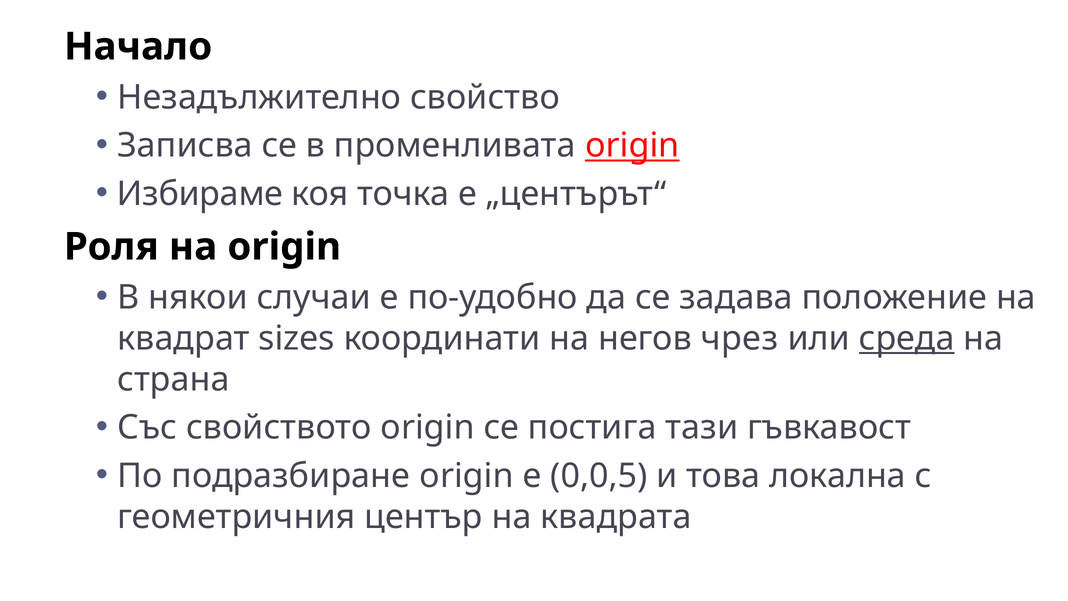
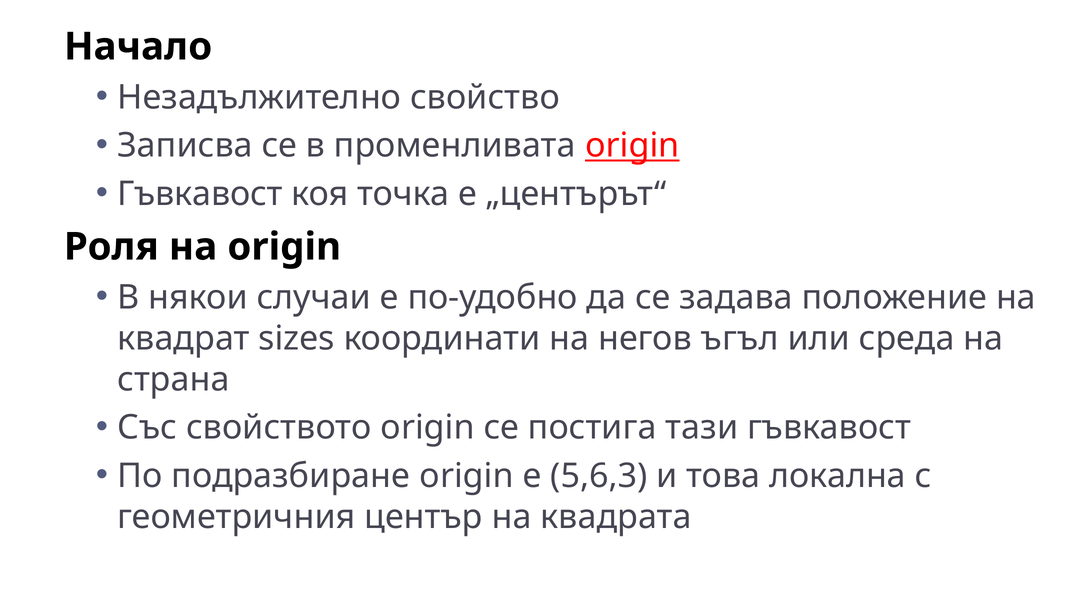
Избираме: Избираме -> Гъвкавост (200, 194)
чрез: чрез -> ъгъл (740, 338)
среда underline: present -> none (907, 338)
0,0,5: 0,0,5 -> 5,6,3 (599, 476)
